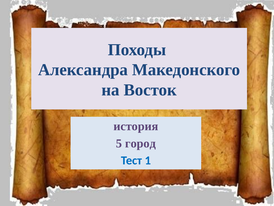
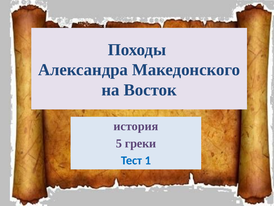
город: город -> греки (141, 143)
